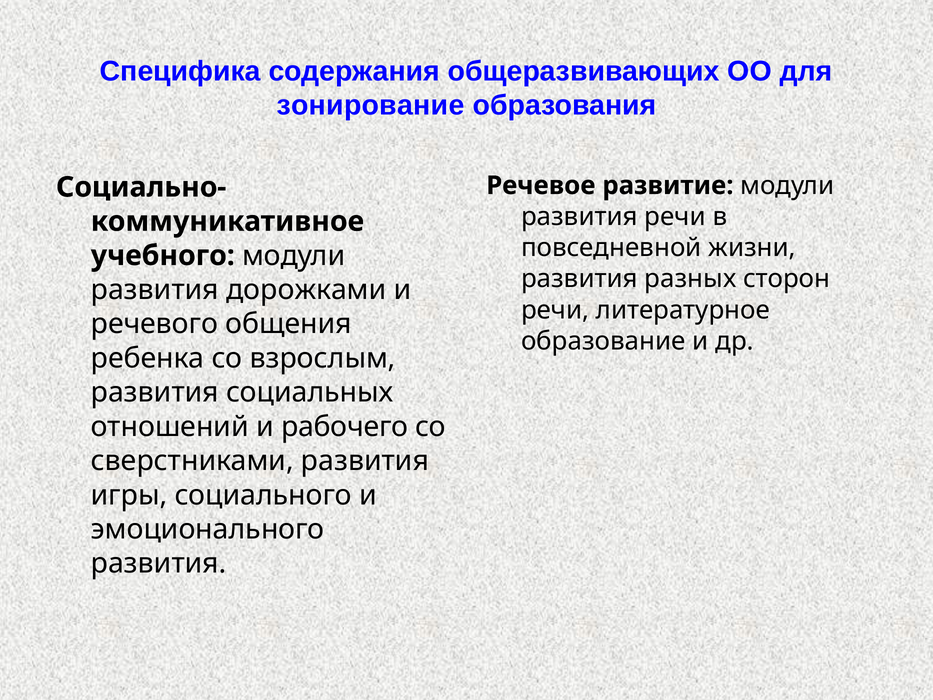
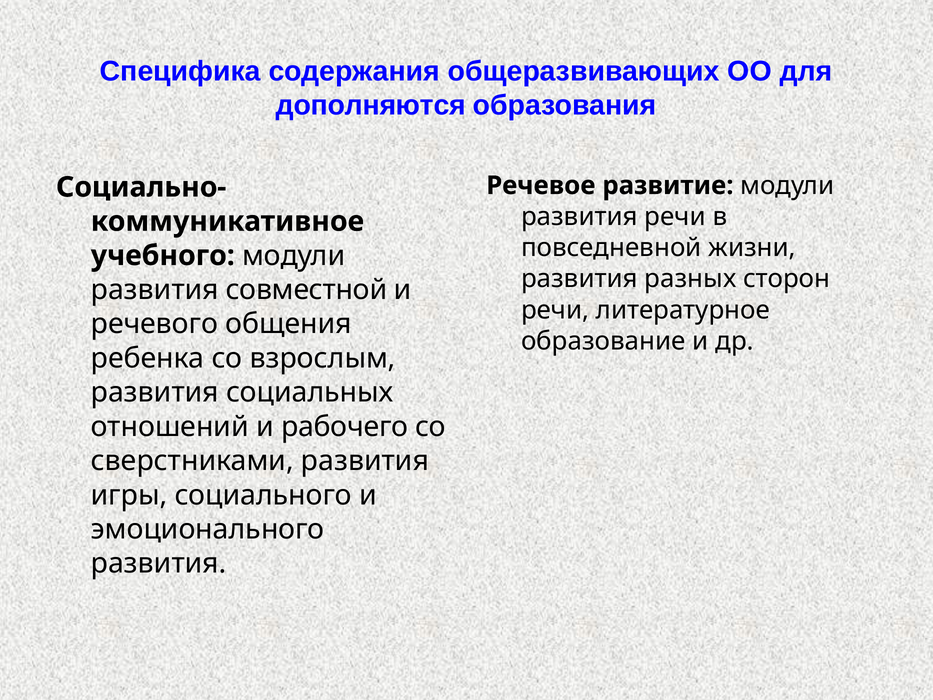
зонирование: зонирование -> дополняются (371, 105)
дорожками: дорожками -> совместной (306, 290)
